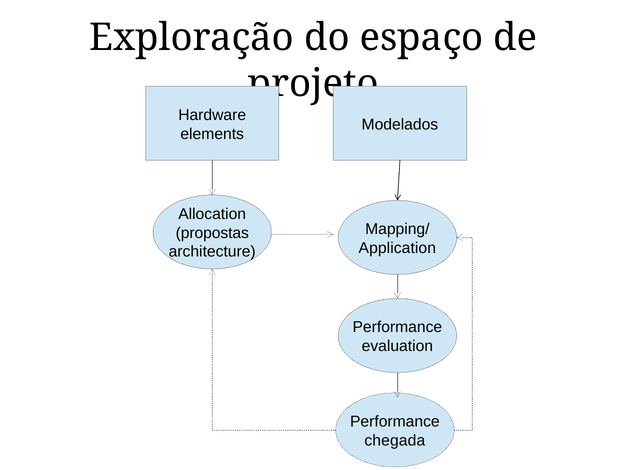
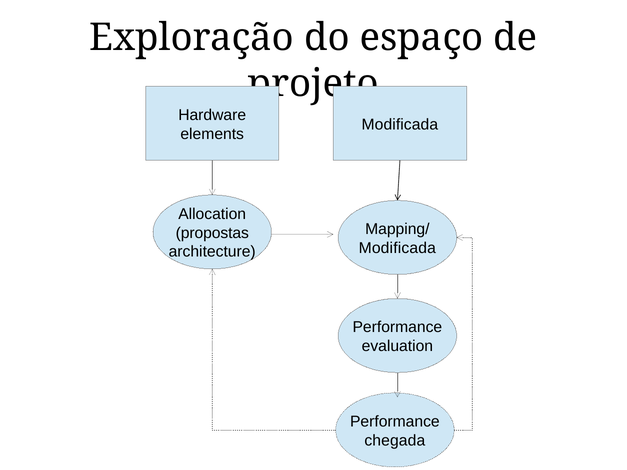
Modelados: Modelados -> Modificada (400, 124)
Application: Application -> Modificada (397, 248)
